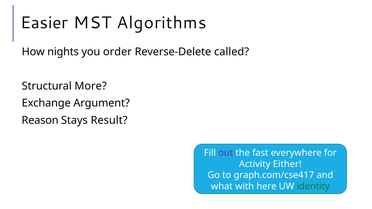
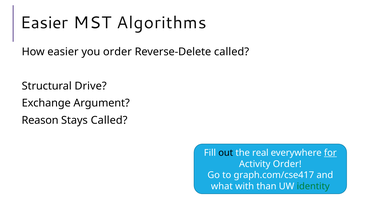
How nights: nights -> easier (63, 52)
More: More -> Drive (91, 86)
Stays Result: Result -> Called (109, 120)
out colour: purple -> black (226, 153)
fast: fast -> real (260, 153)
for underline: none -> present (330, 153)
Activity Either: Either -> Order (287, 164)
here: here -> than (266, 186)
